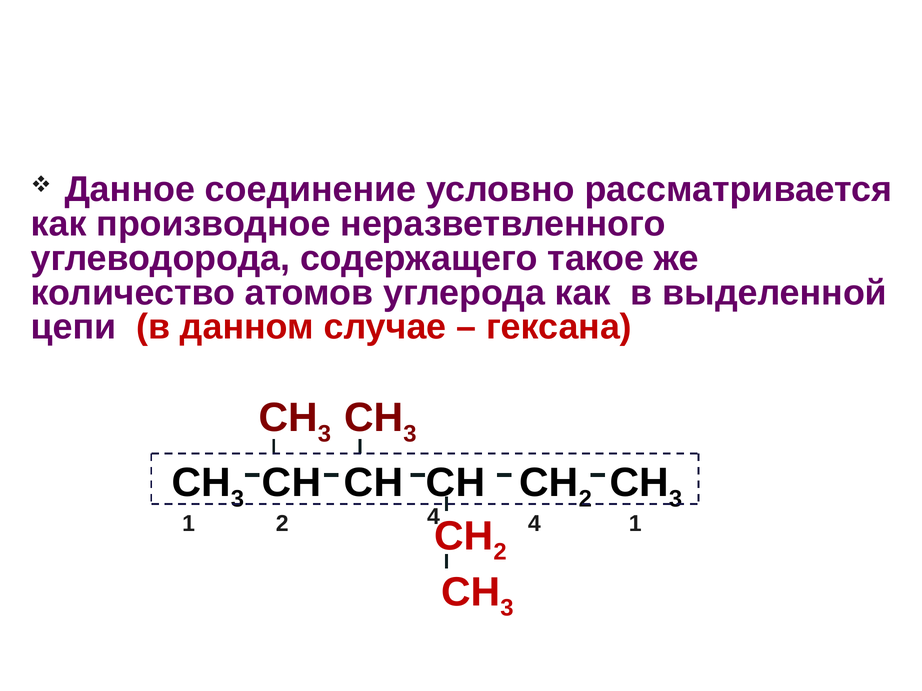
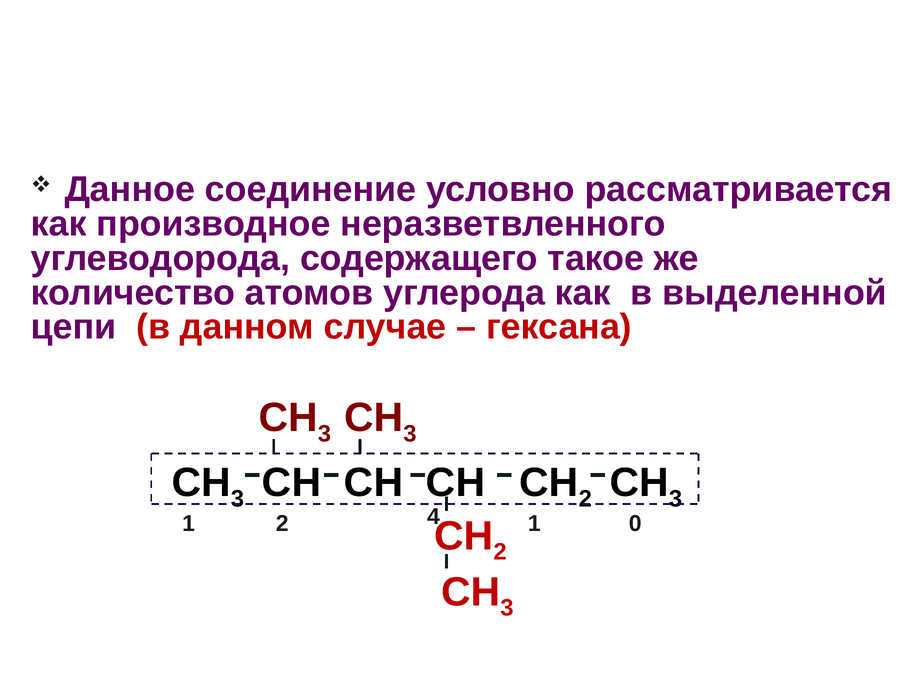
4 1: 1 -> 0 (635, 524)
2 4: 4 -> 1 (534, 524)
